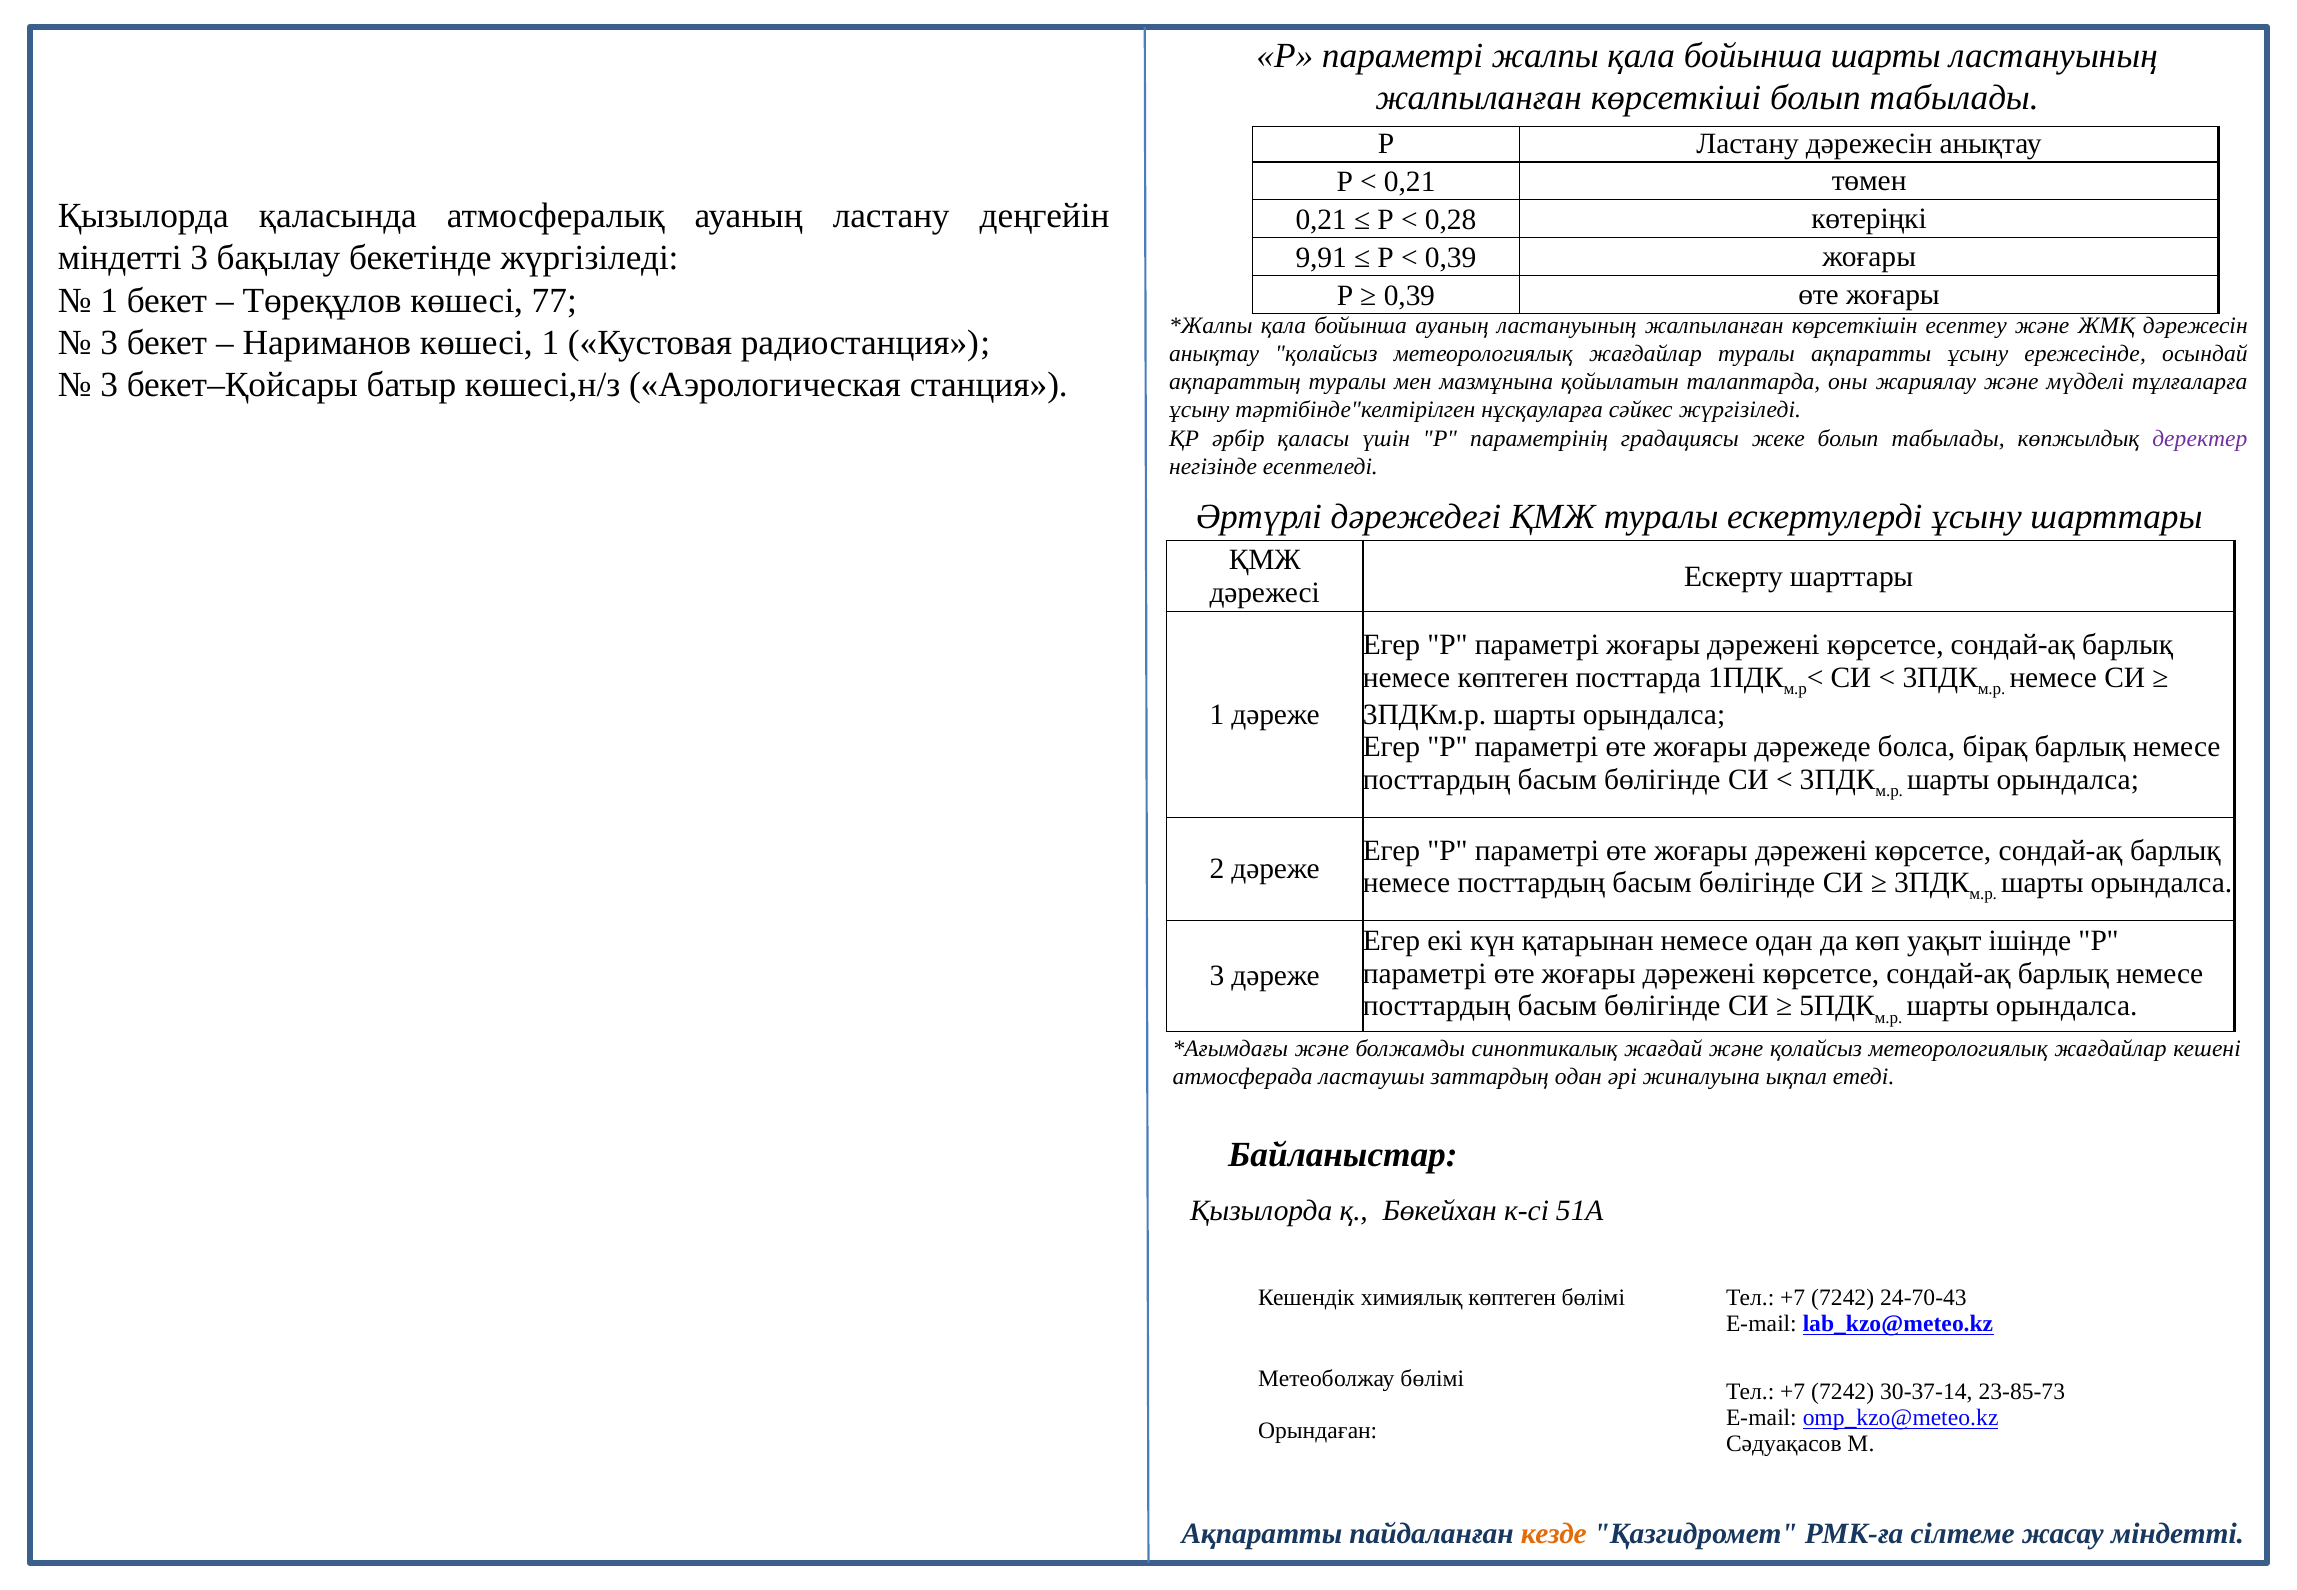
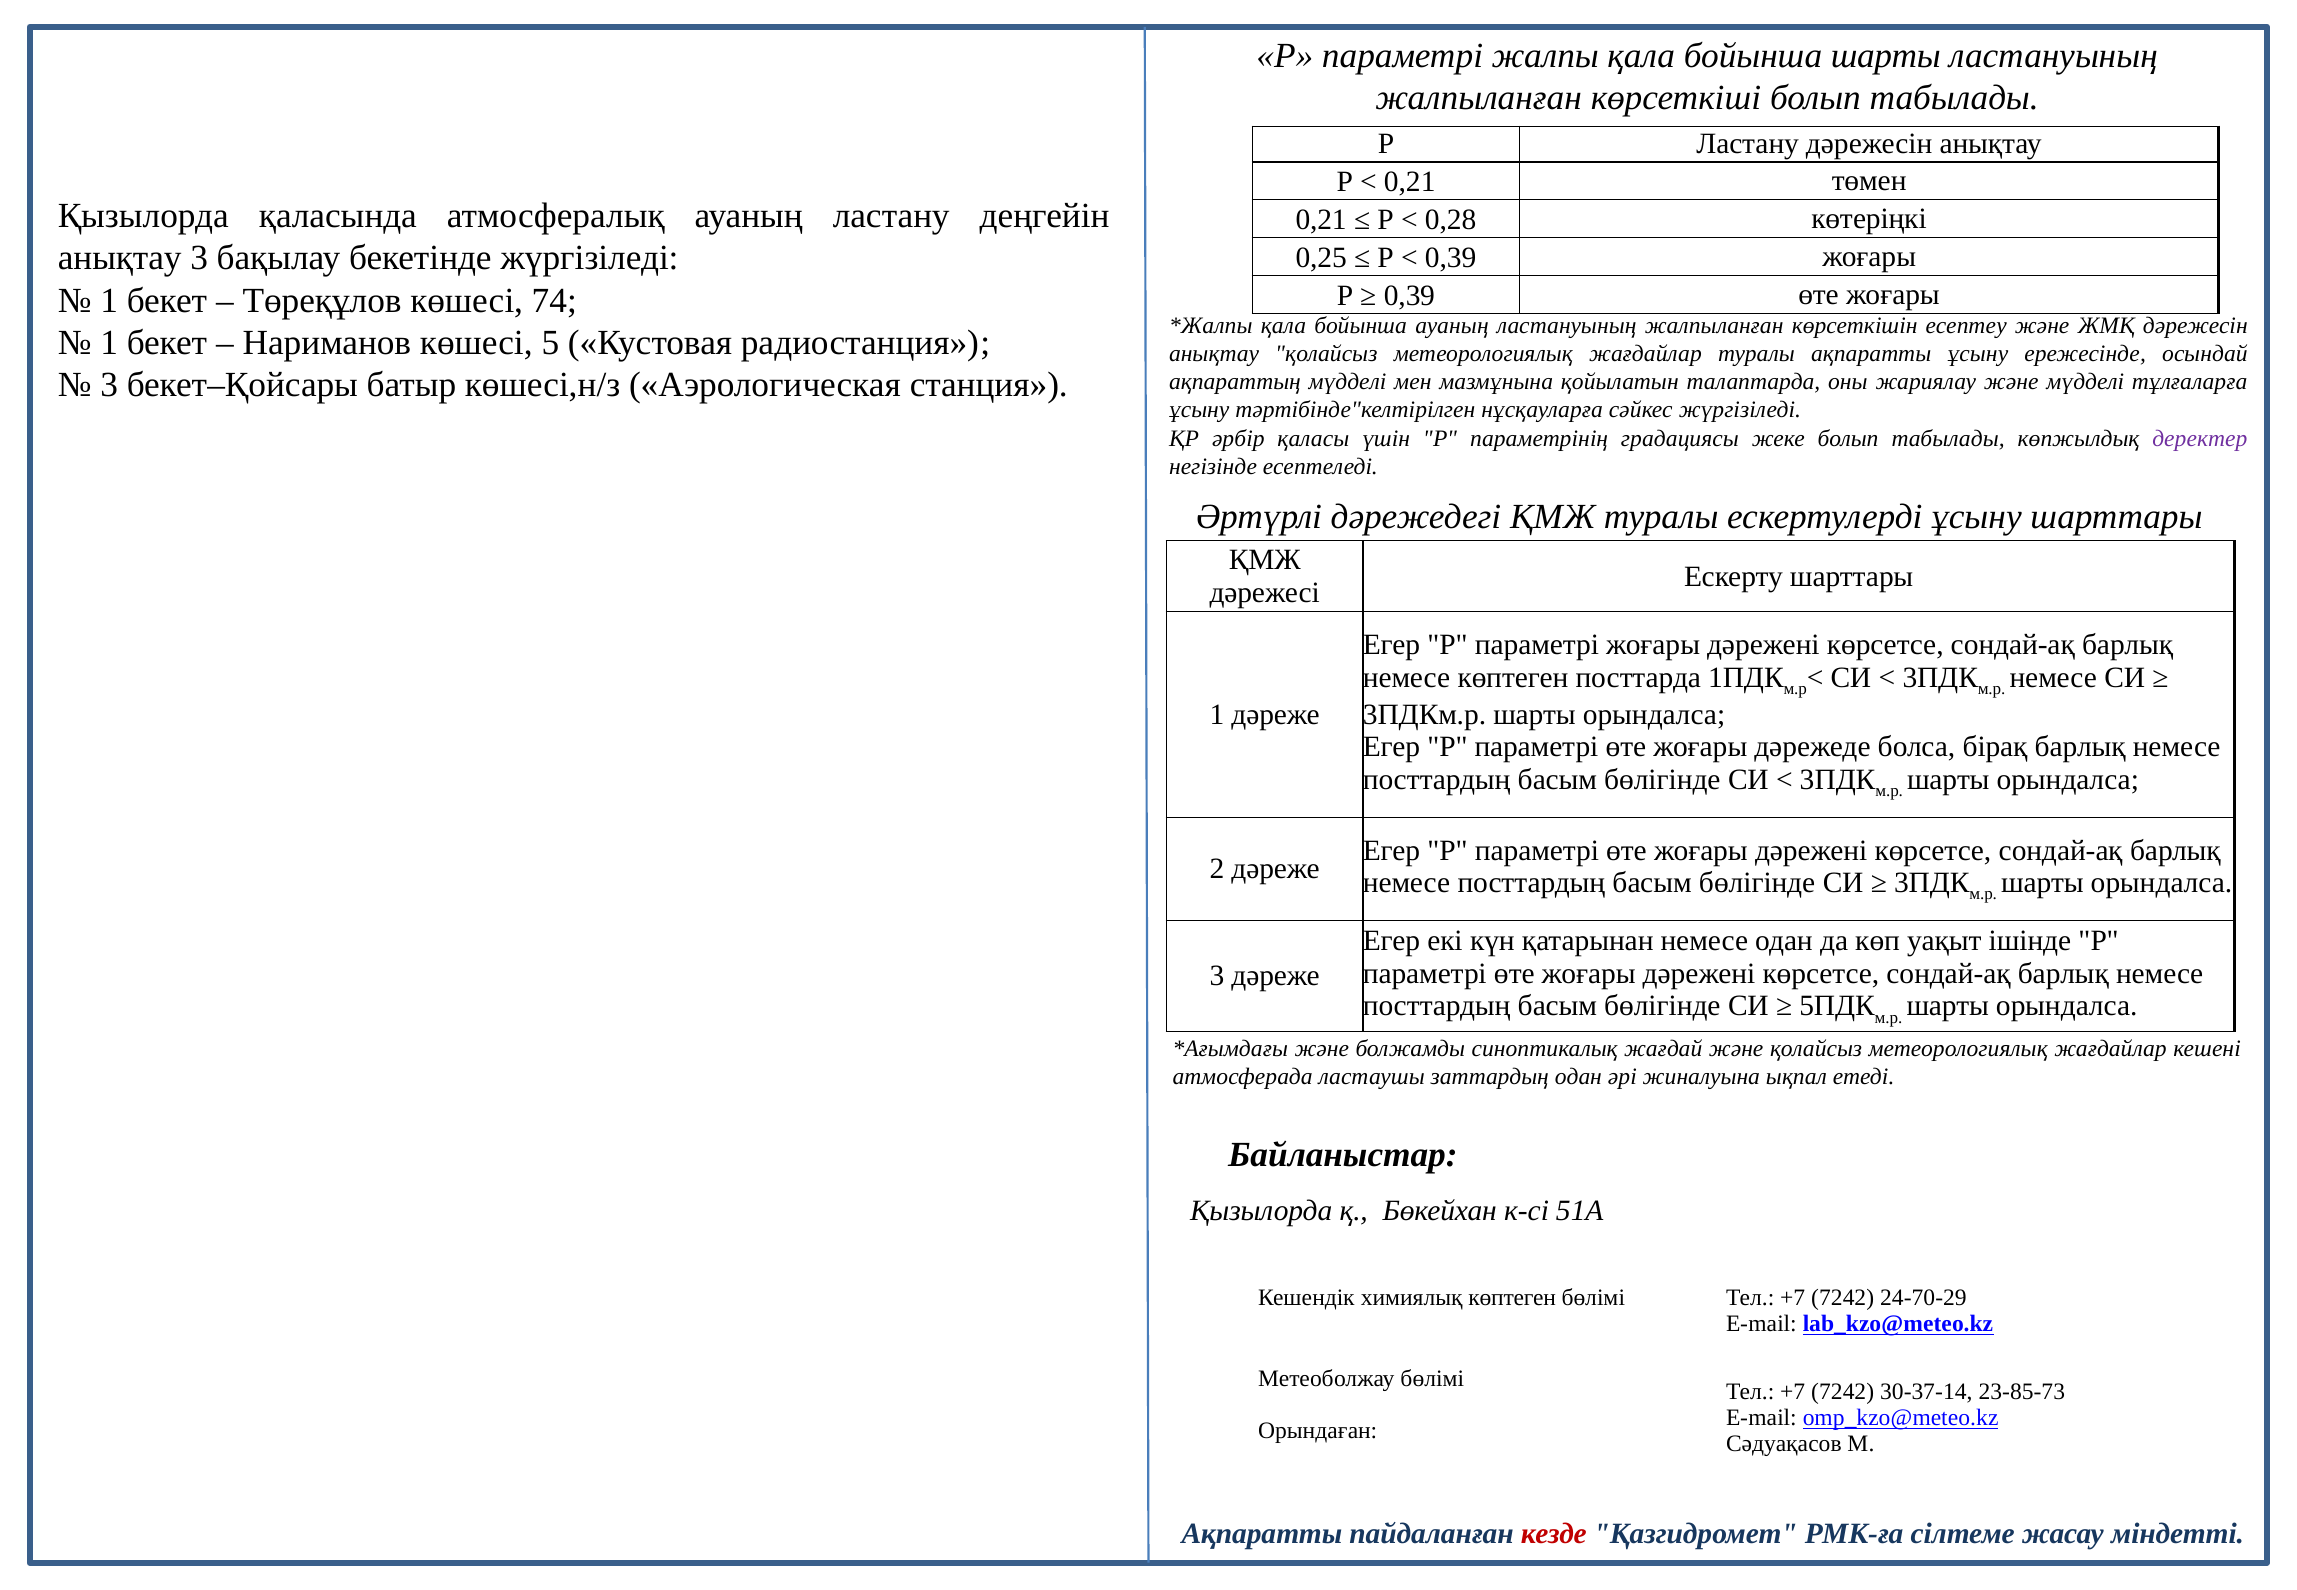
міндетті: міндетті -> анықтау (120, 258)
9,91: 9,91 -> 0,25 (1321, 258)
77: 77 -> 74 (554, 301)
3: 3 -> 1 (109, 343)
көшесі 1: 1 -> 5 (550, 343)
ақпараттың туралы: туралы -> мүдделі (1347, 382)
24-70-43: 24-70-43 -> 24-70-29 (1923, 1298)
кезде colour: orange -> red (1554, 1534)
